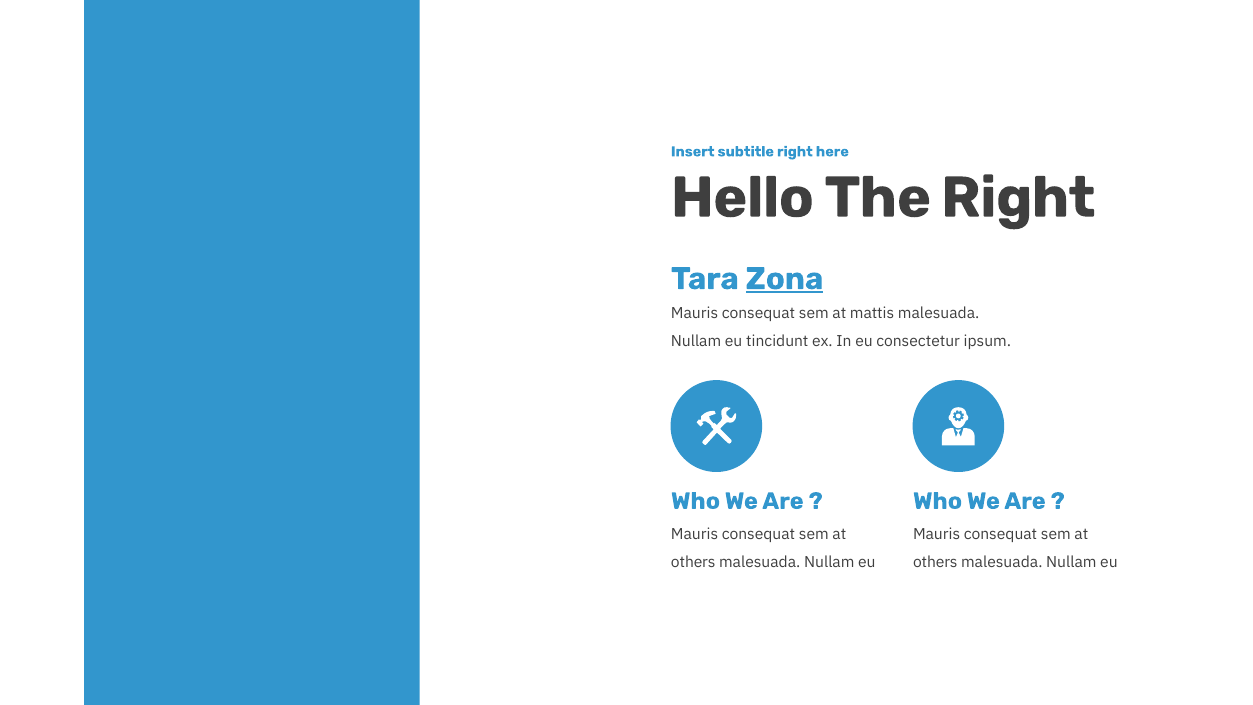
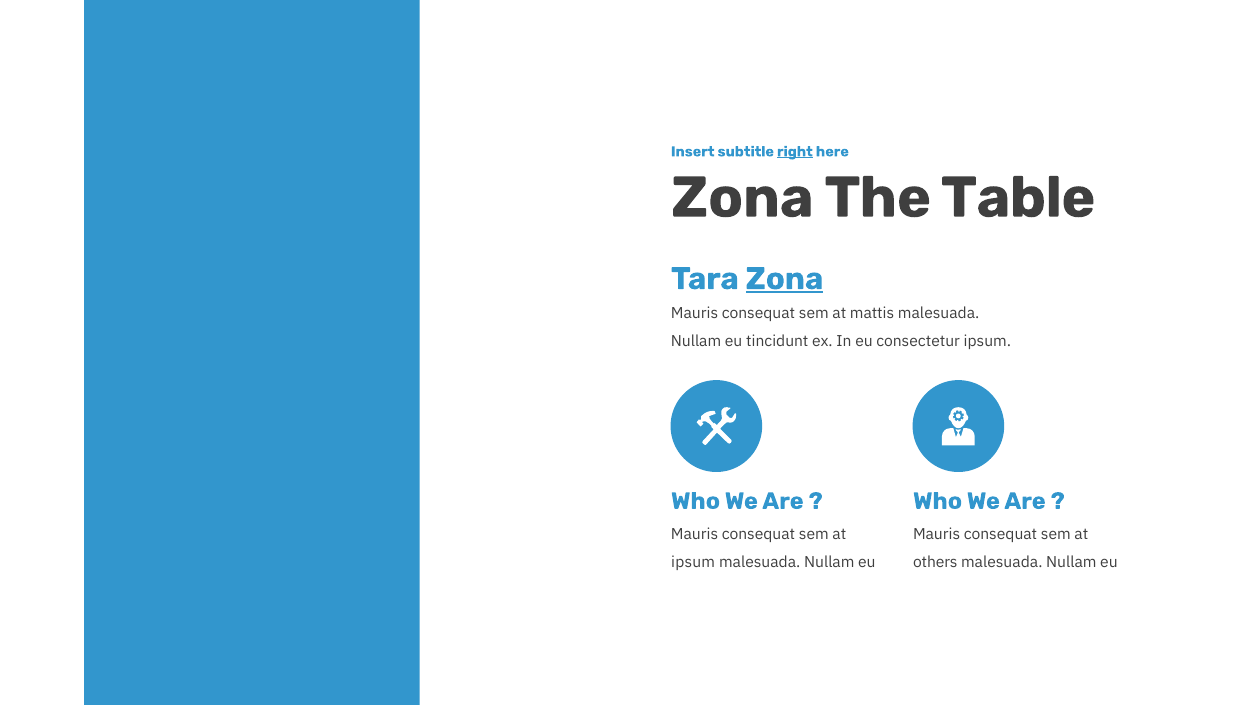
right underline: none -> present (795, 152)
Hello: Hello -> Zona (742, 198)
The Right: Right -> Table (1018, 198)
others: others -> ipsum (693, 562)
